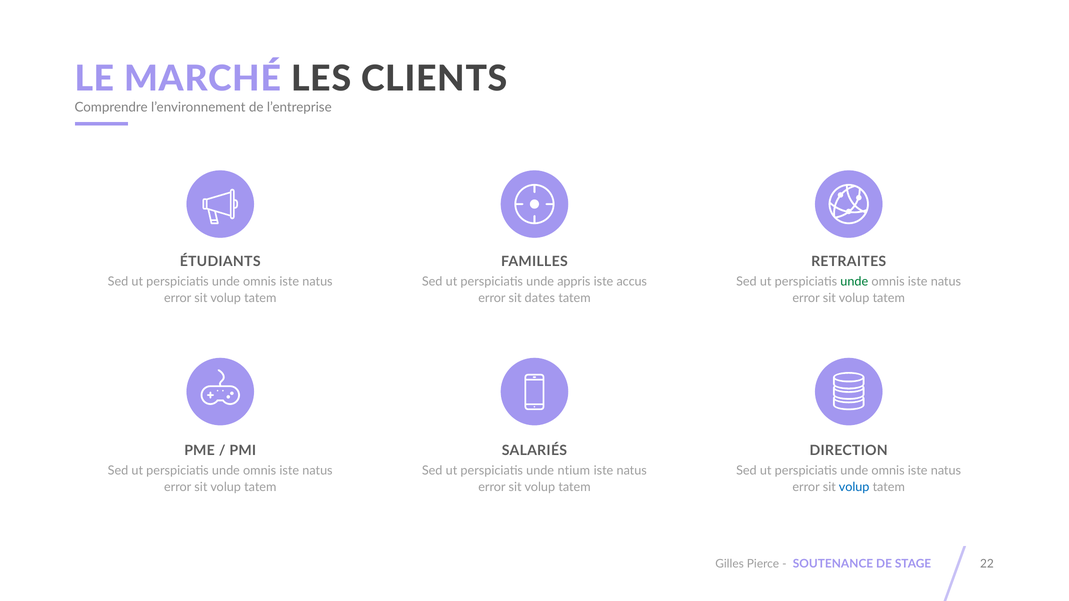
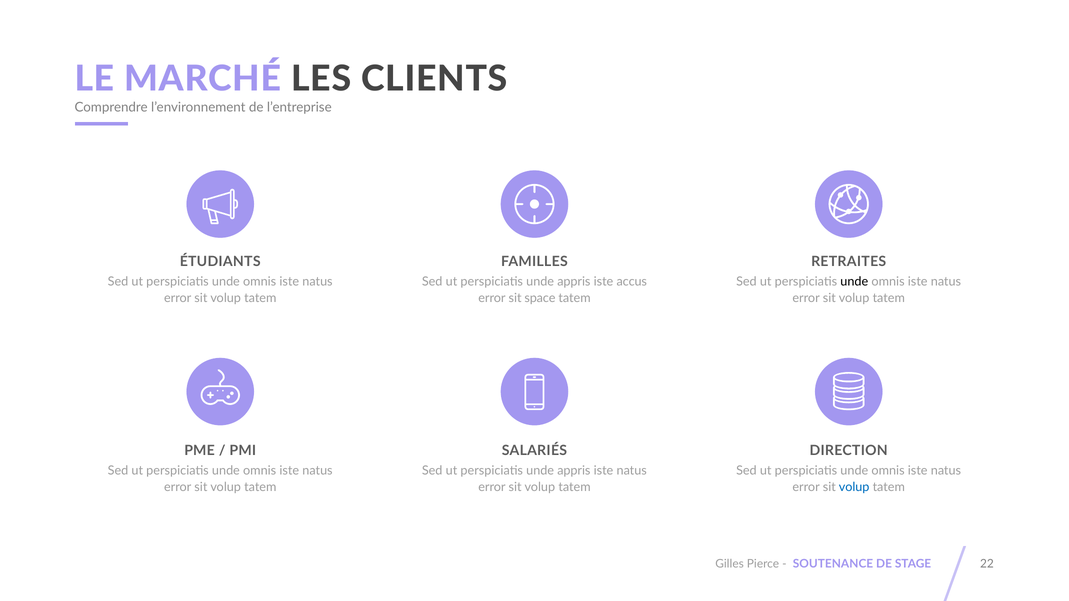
unde colour: green -> black (854, 282)
dates: dates -> space (540, 298)
ntium: ntium -> appris (574, 471)
